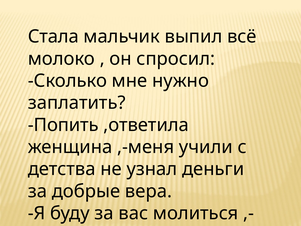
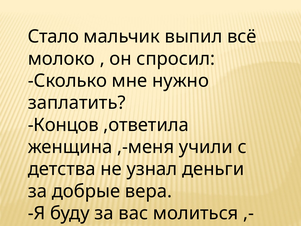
Стала: Стала -> Стало (53, 37)
Попить: Попить -> Концов (63, 125)
